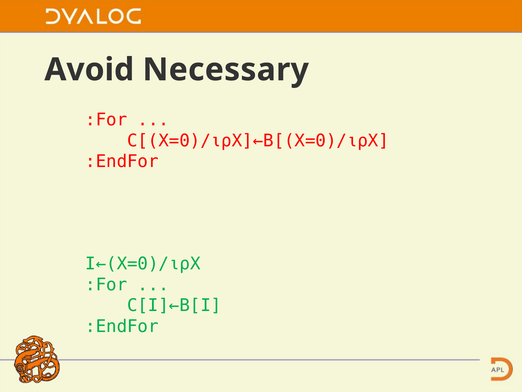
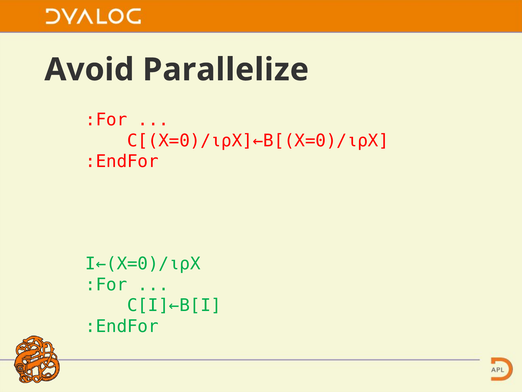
Necessary: Necessary -> Parallelize (226, 70)
